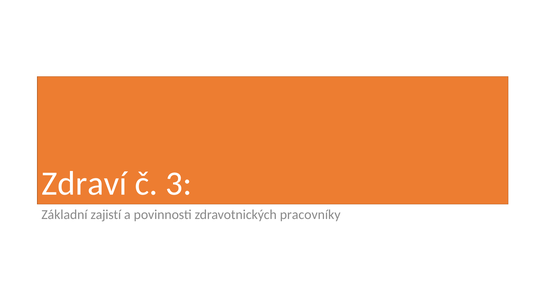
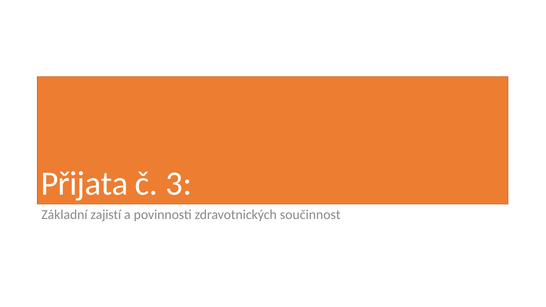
Zdraví: Zdraví -> Přijata (84, 184)
pracovníky: pracovníky -> součinnost (310, 215)
